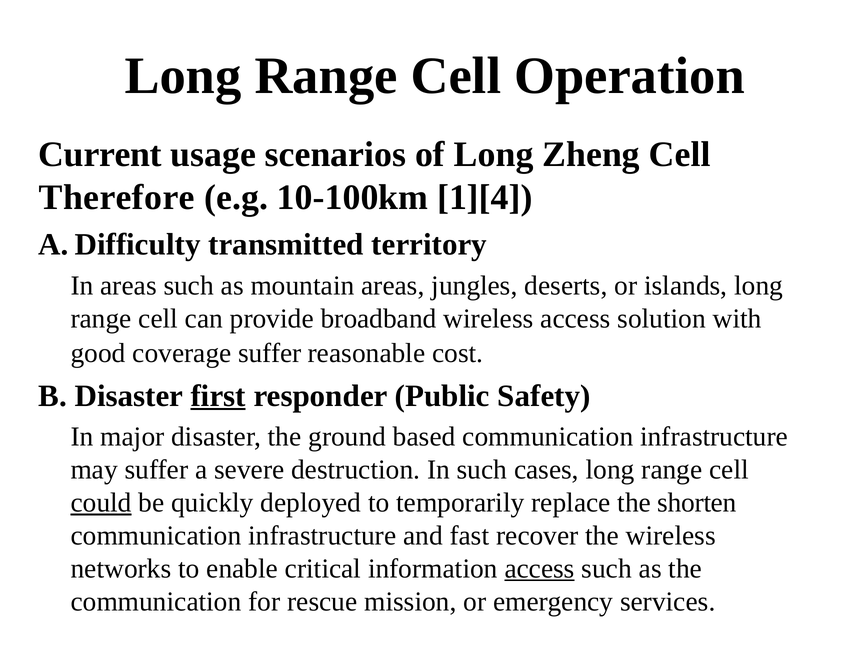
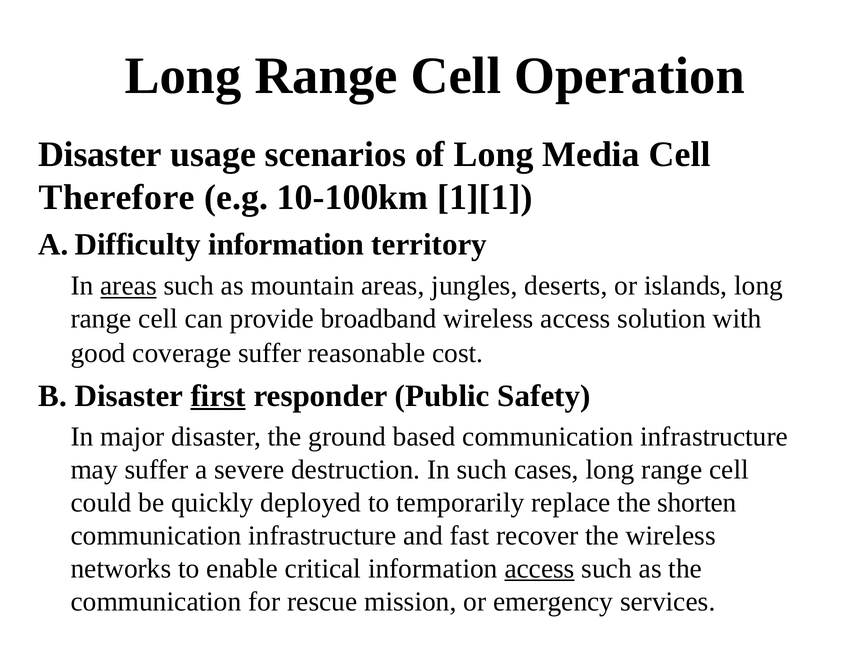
Current: Current -> Disaster (100, 154)
Zheng: Zheng -> Media (591, 154)
1][4: 1][4 -> 1][1 (485, 197)
transmitted: transmitted -> information (286, 244)
areas underline: none -> present (128, 286)
could underline: present -> none (101, 503)
